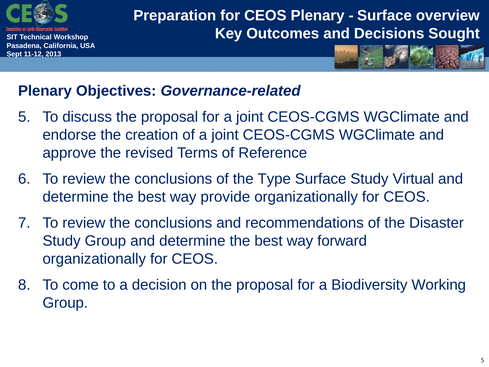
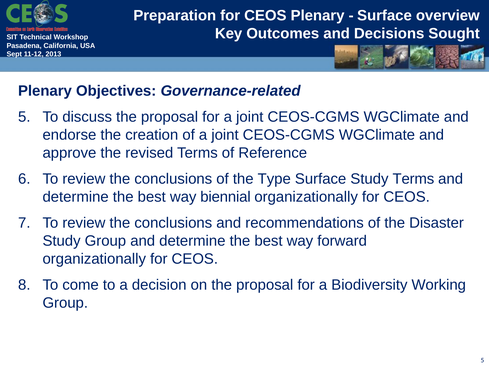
Study Virtual: Virtual -> Terms (413, 179)
provide: provide -> biennial (225, 197)
